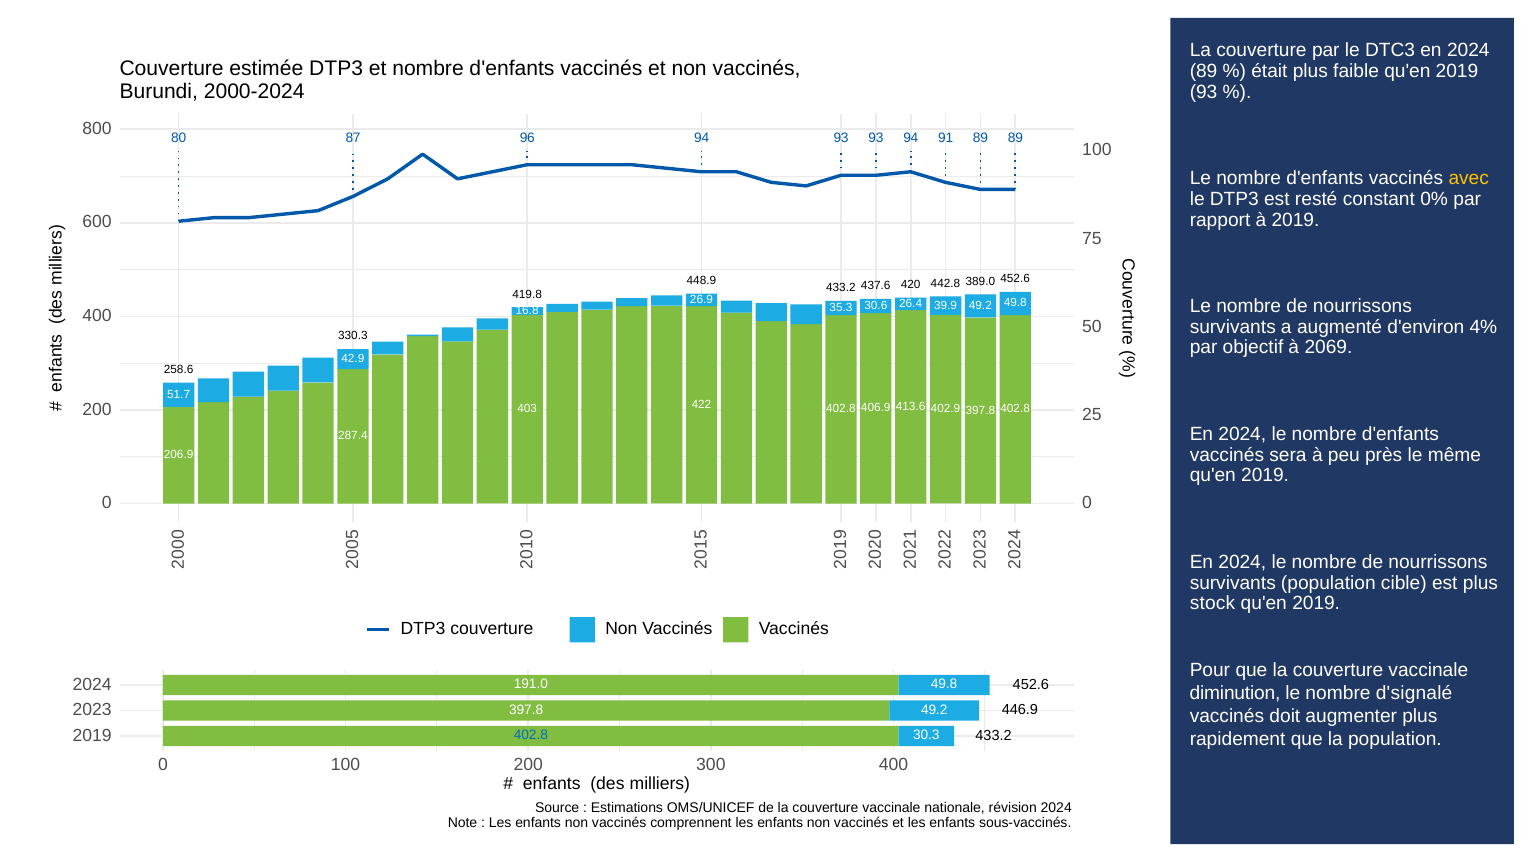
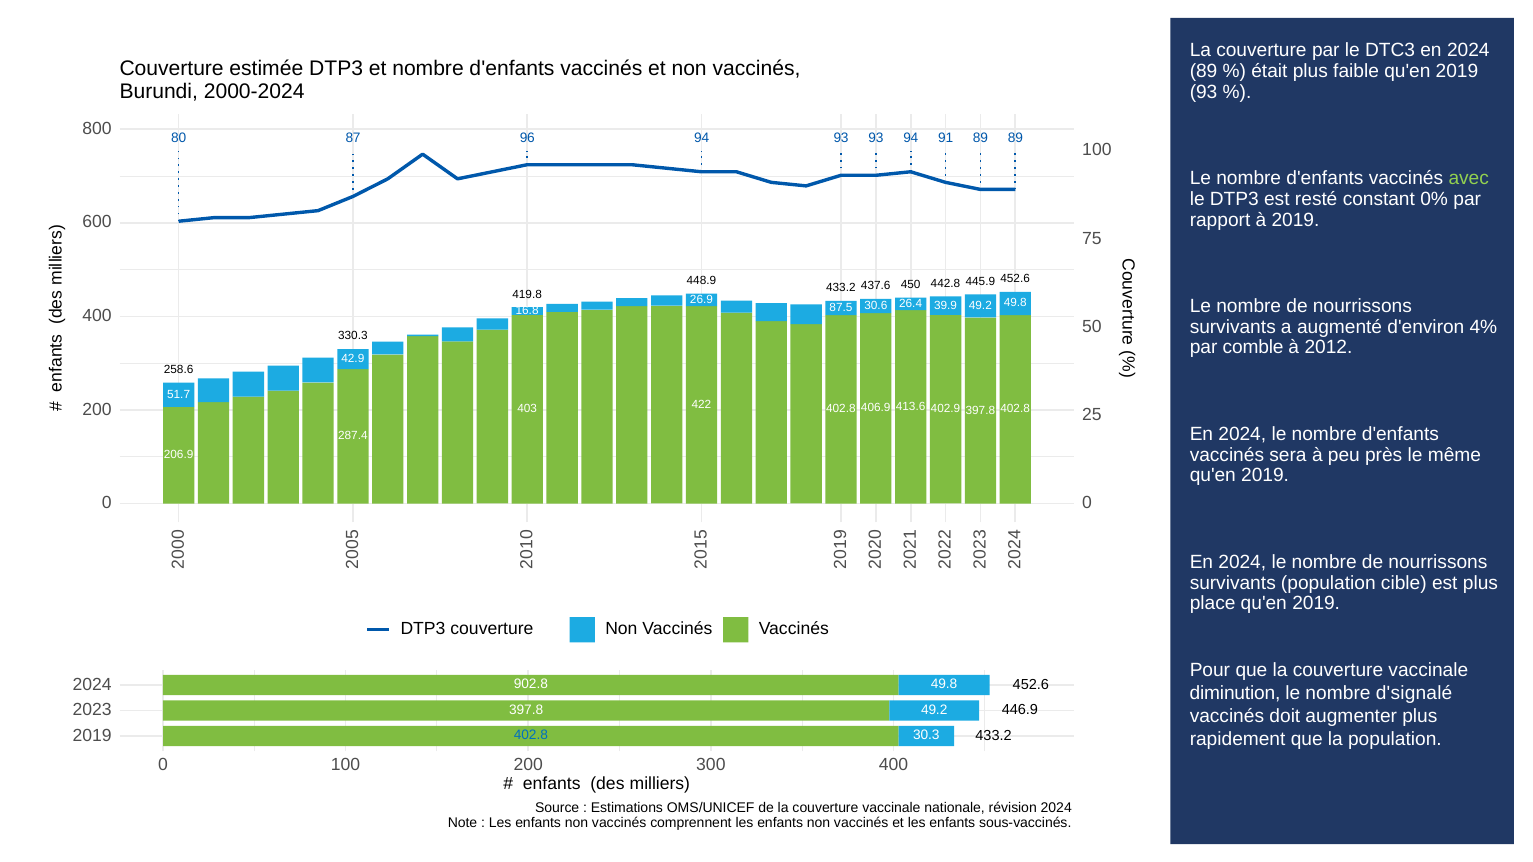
avec colour: yellow -> light green (1469, 178)
420: 420 -> 450 (911, 285)
389.0: 389.0 -> 445.9 (980, 281)
35.3: 35.3 -> 87.5 (841, 308)
objectif: objectif -> comble (1253, 348)
2069: 2069 -> 2012 (1328, 348)
stock: stock -> place (1213, 604)
191.0: 191.0 -> 902.8 (531, 685)
